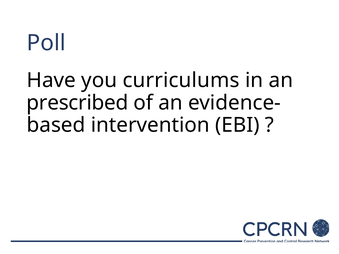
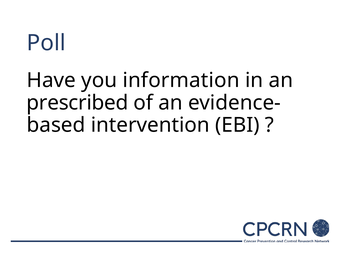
curriculums: curriculums -> information (181, 80)
